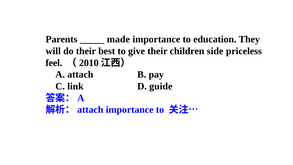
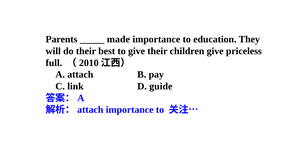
children side: side -> give (215, 51)
feel: feel -> full (54, 63)
